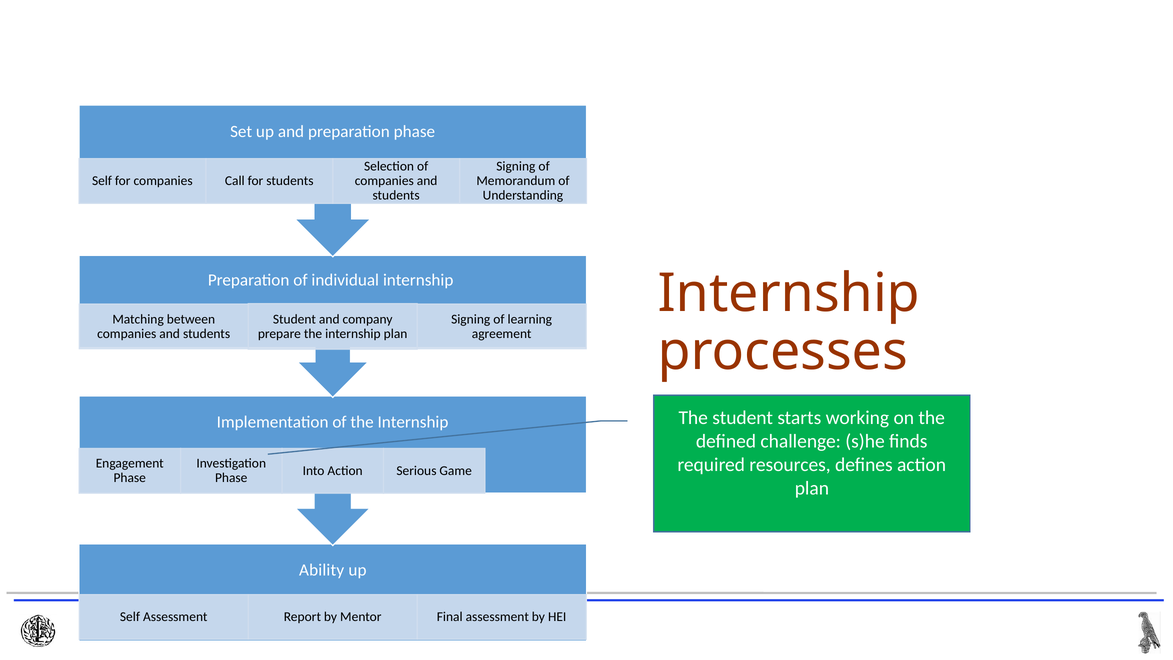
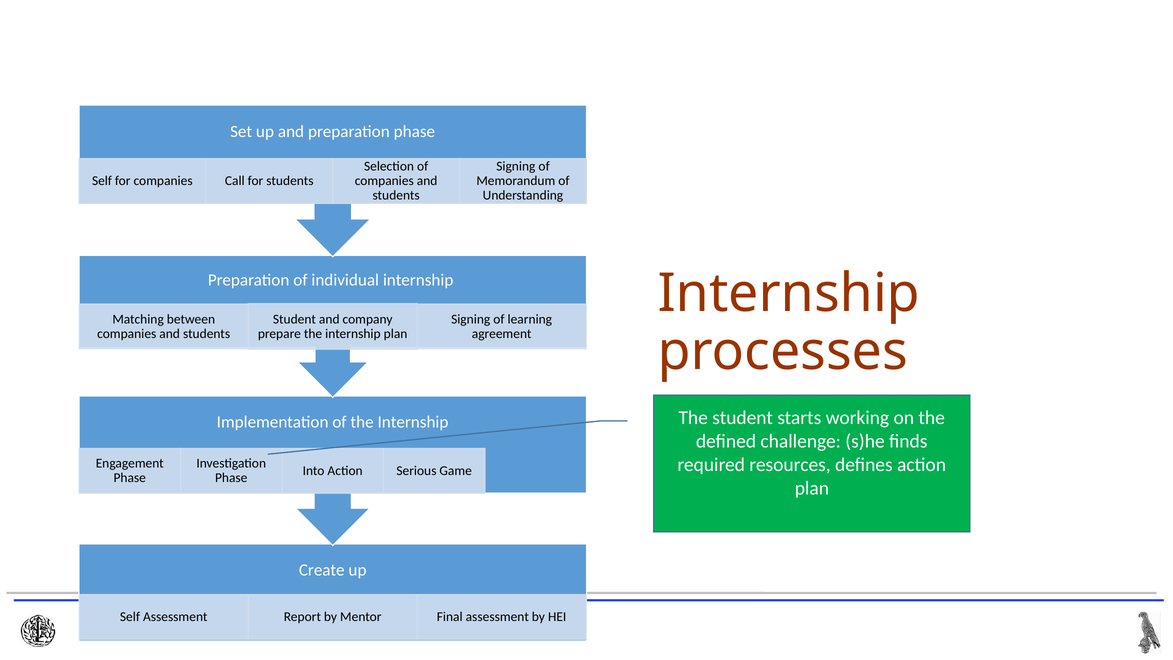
Ability: Ability -> Create (322, 570)
